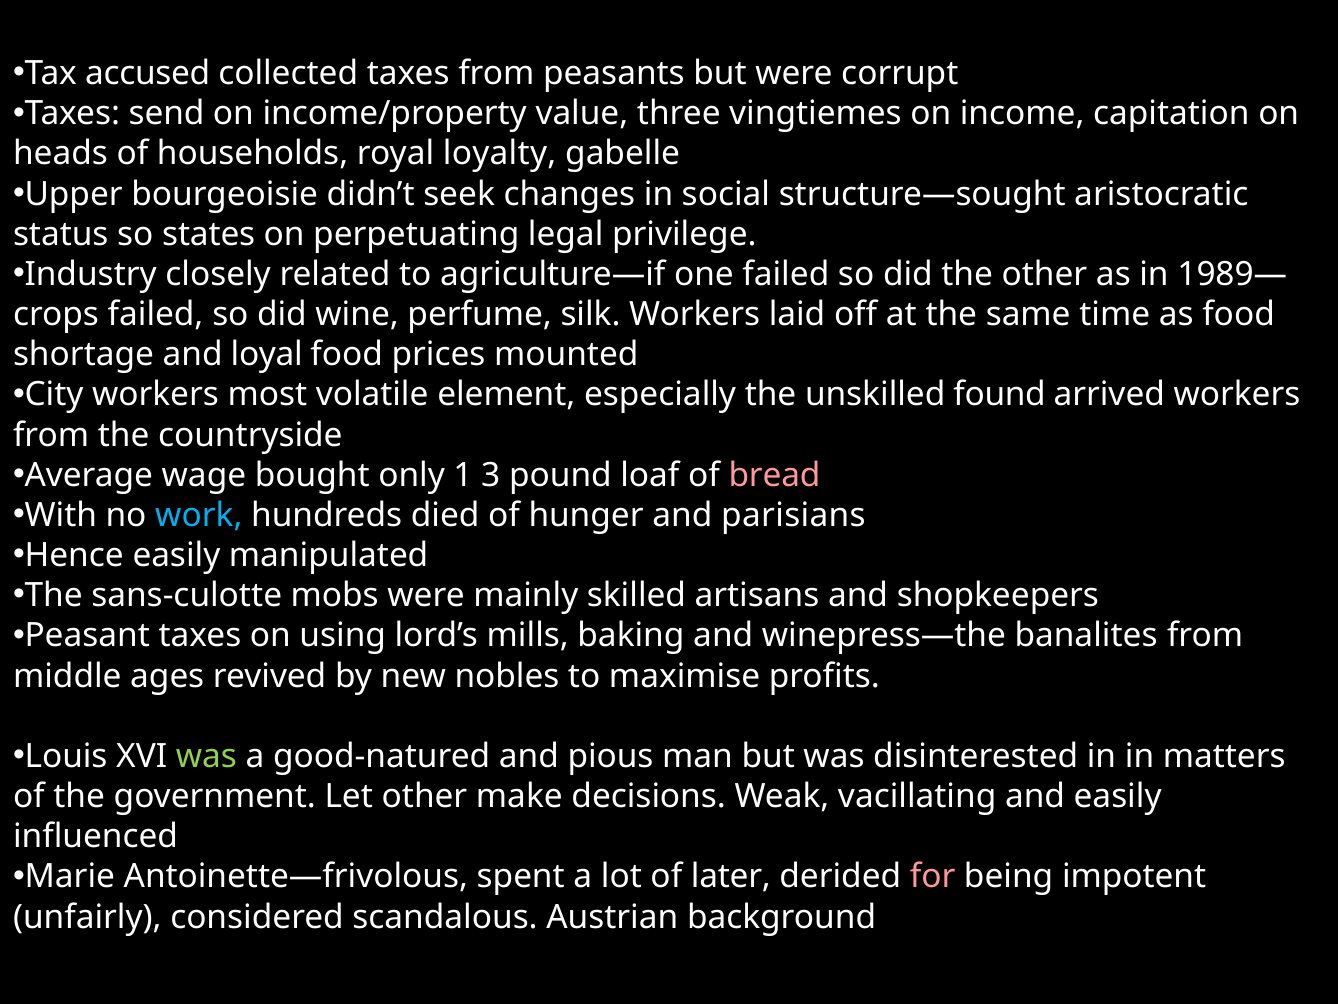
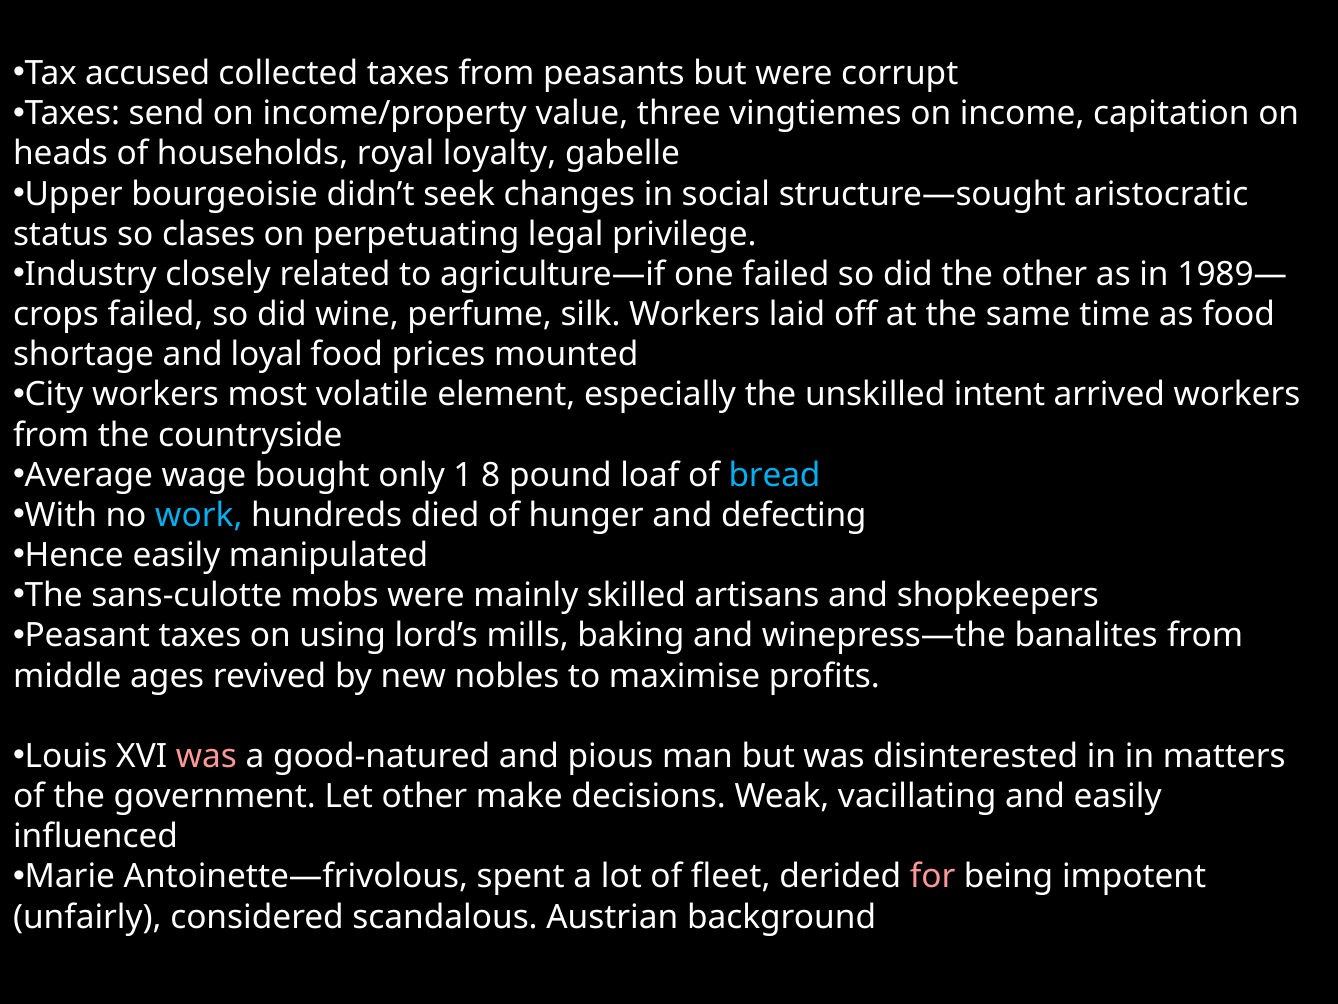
states: states -> clases (209, 234)
found: found -> intent (1000, 395)
3: 3 -> 8 (491, 475)
bread colour: pink -> light blue (775, 475)
parisians: parisians -> defecting (794, 515)
was colour: light green -> pink (206, 756)
later: later -> fleet (731, 876)
